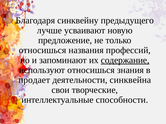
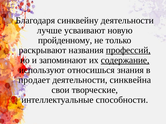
синквейну предыдущего: предыдущего -> деятельности (127, 21)
предложение: предложение -> пройденному (65, 40)
относишься: относишься -> раскрывают (43, 50)
профессий underline: none -> present (128, 50)
